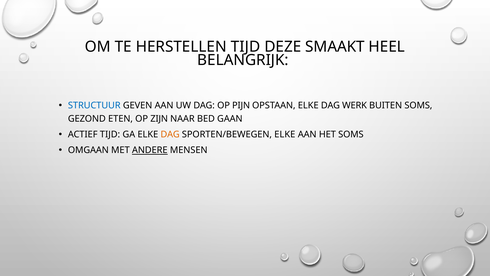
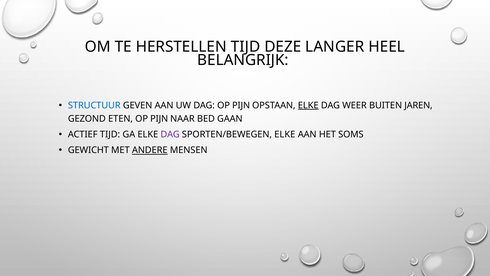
SMAAKT: SMAAKT -> LANGER (335, 47)
ELKE underline: none -> present (308, 105)
WERK: WERK -> WEER (354, 105)
BUITEN SOMS: SOMS -> JAREN (418, 105)
ETEN OP ZIJN: ZIJN -> PIJN (159, 119)
DAG colour: orange -> purple (170, 134)
OMGAAN: OMGAAN -> GEWICHT (88, 150)
